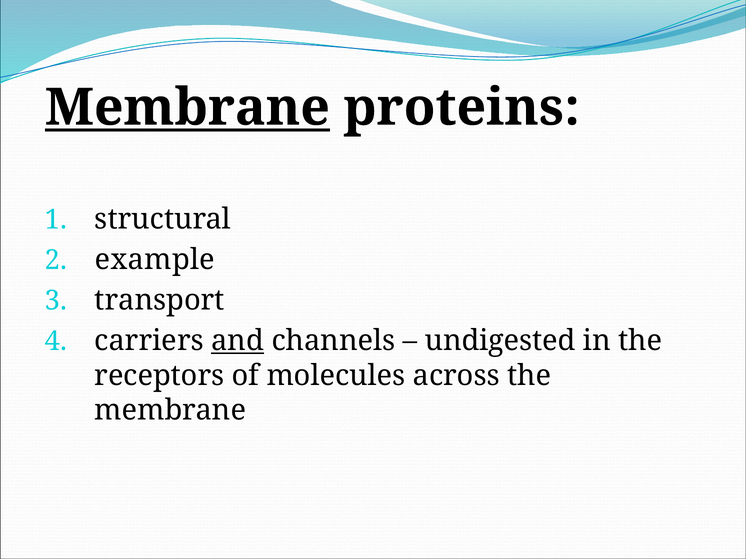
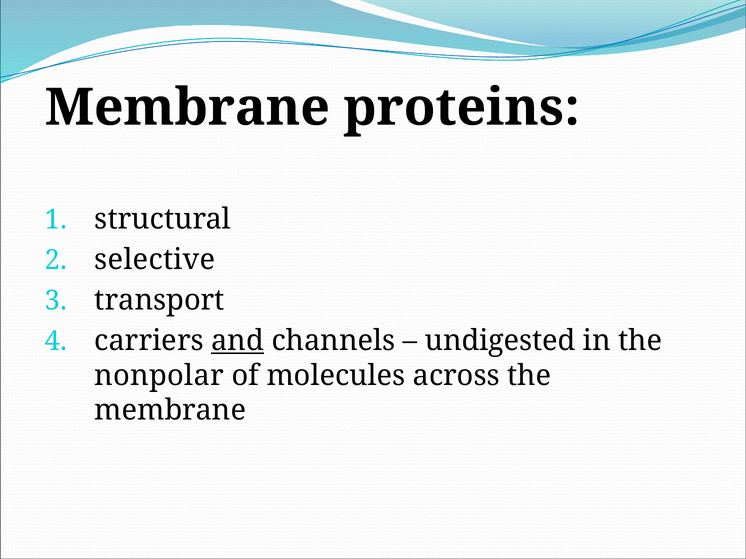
Membrane underline: present -> none (187, 108)
example: example -> selective (155, 260)
receptors: receptors -> nonpolar (159, 376)
